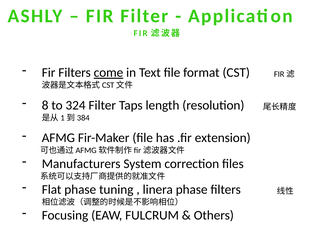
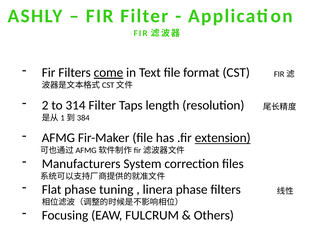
8: 8 -> 2 (45, 105)
324: 324 -> 314 (76, 105)
extension underline: none -> present (223, 138)
